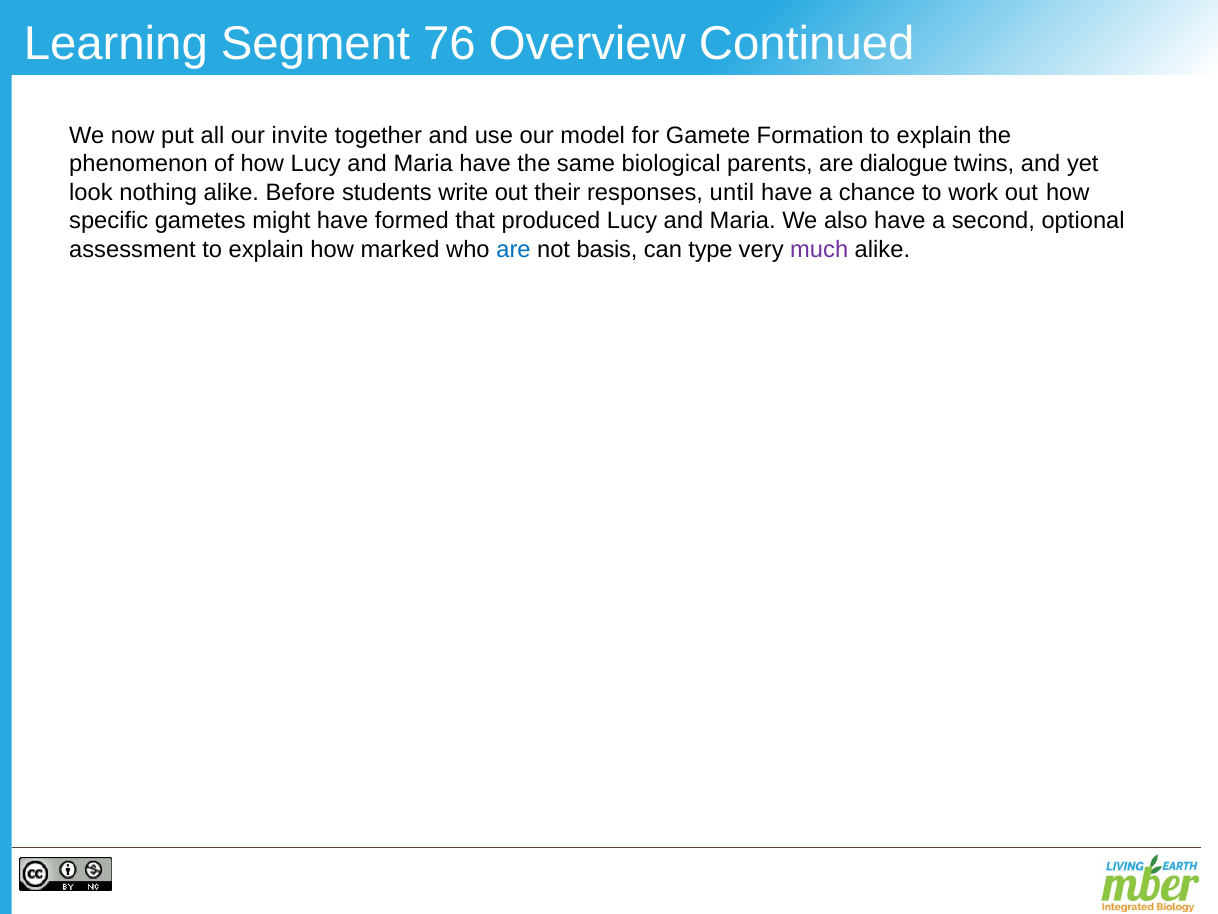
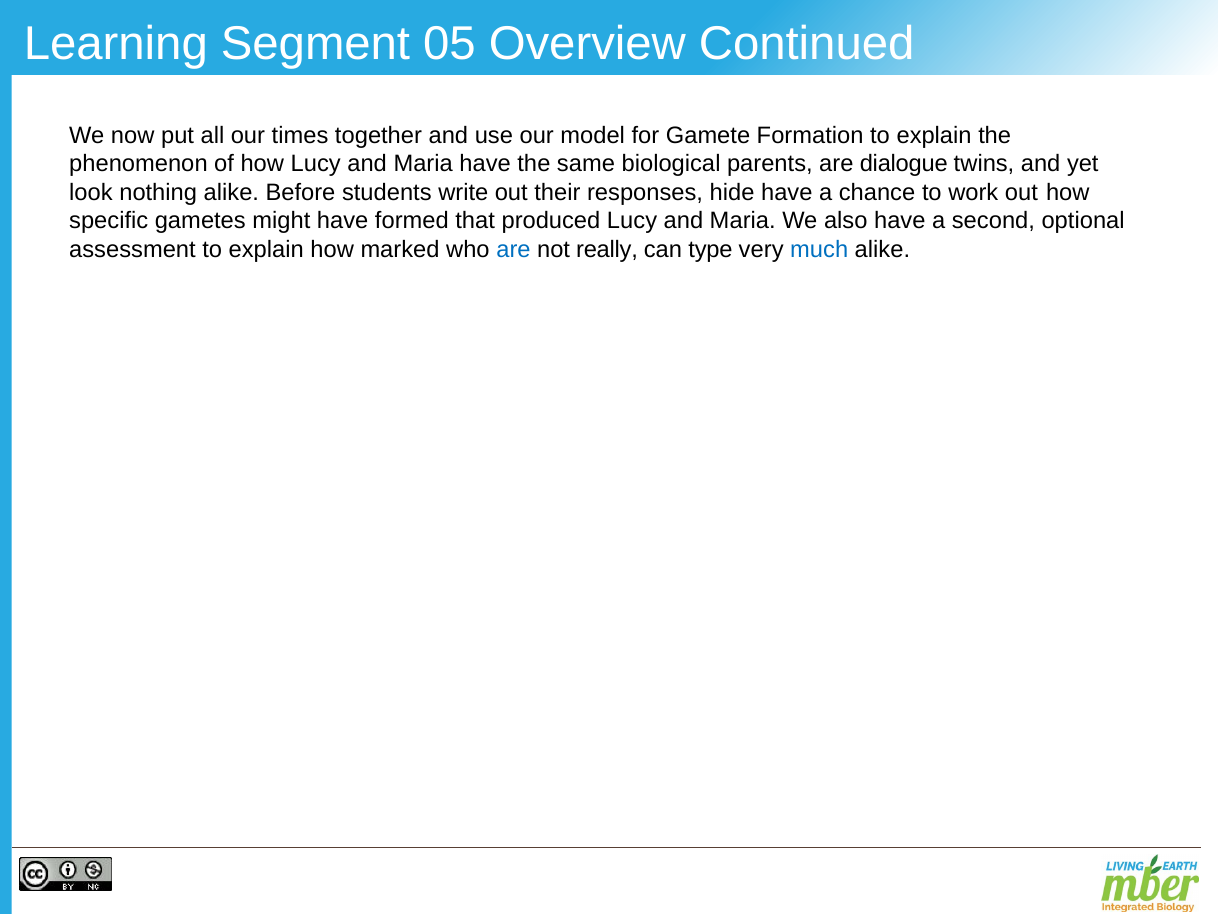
76: 76 -> 05 (449, 44)
invite: invite -> times (300, 135)
until: until -> hide (732, 192)
basis: basis -> really (607, 249)
much colour: purple -> blue (819, 249)
